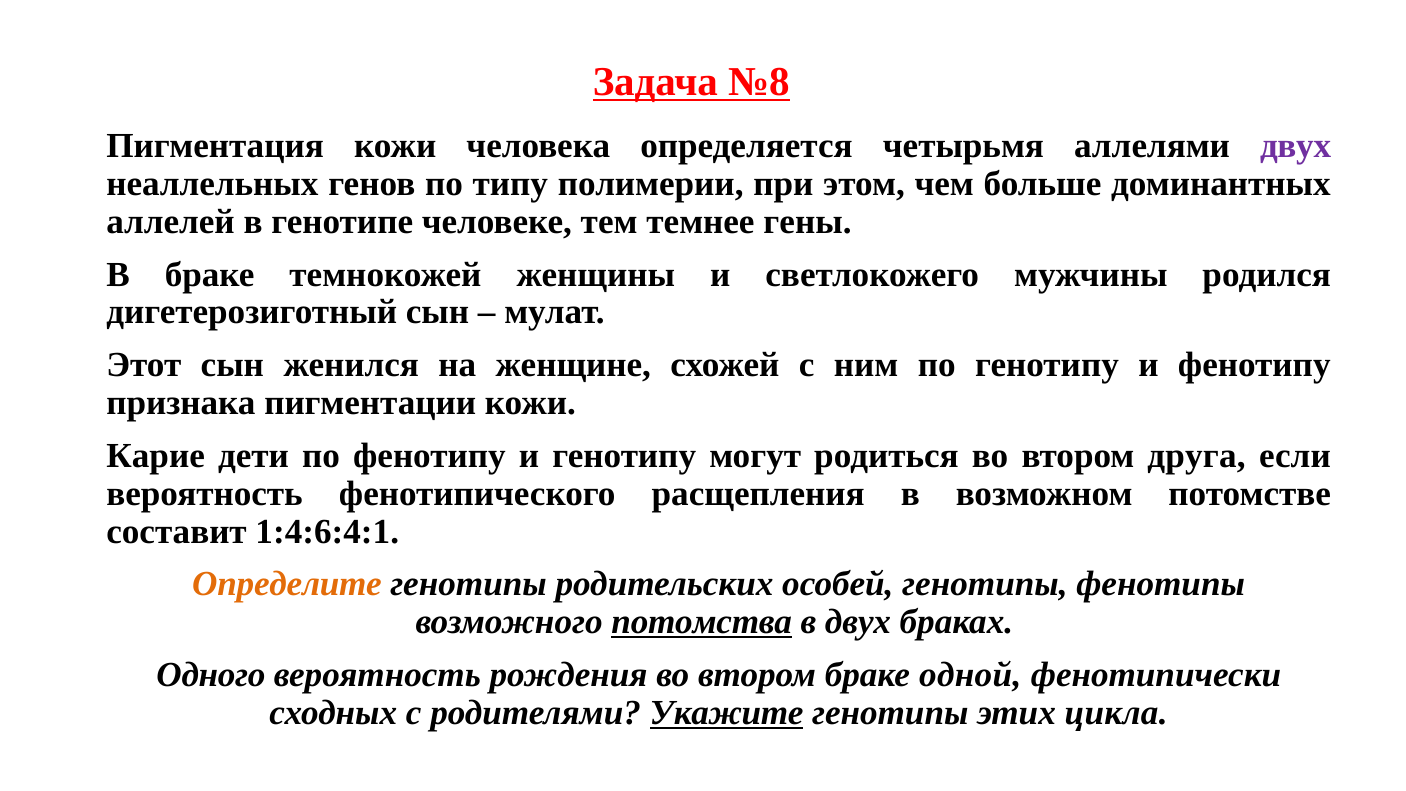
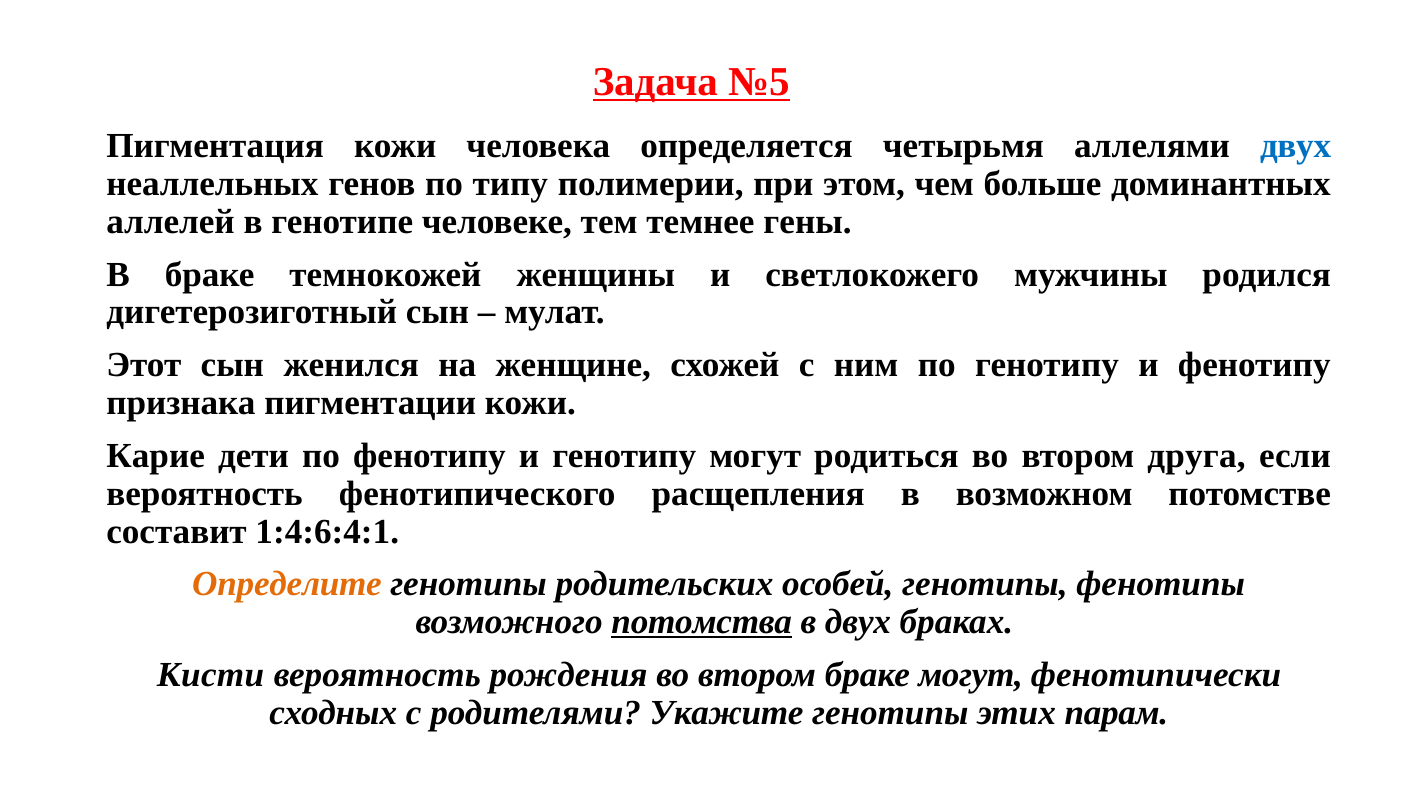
№8: №8 -> №5 (759, 82)
двух colour: purple -> blue (1296, 146)
Одного: Одного -> Кисти (211, 675)
браке одной: одной -> могут (971, 675)
Укажите underline: present -> none (727, 712)
цикла: цикла -> парам (1116, 712)
